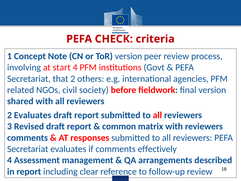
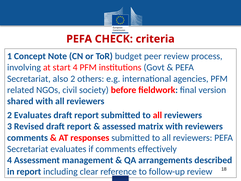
ToR version: version -> budget (128, 56)
that: that -> also (60, 79)
common: common -> assessed (119, 126)
